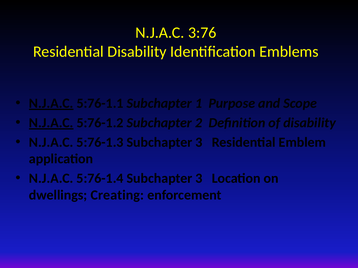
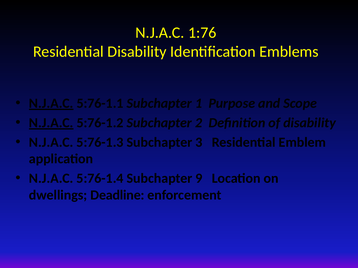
3:76: 3:76 -> 1:76 (202, 33)
5:76-1.4 Subchapter 3: 3 -> 9 (199, 179)
Creating: Creating -> Deadline (117, 195)
